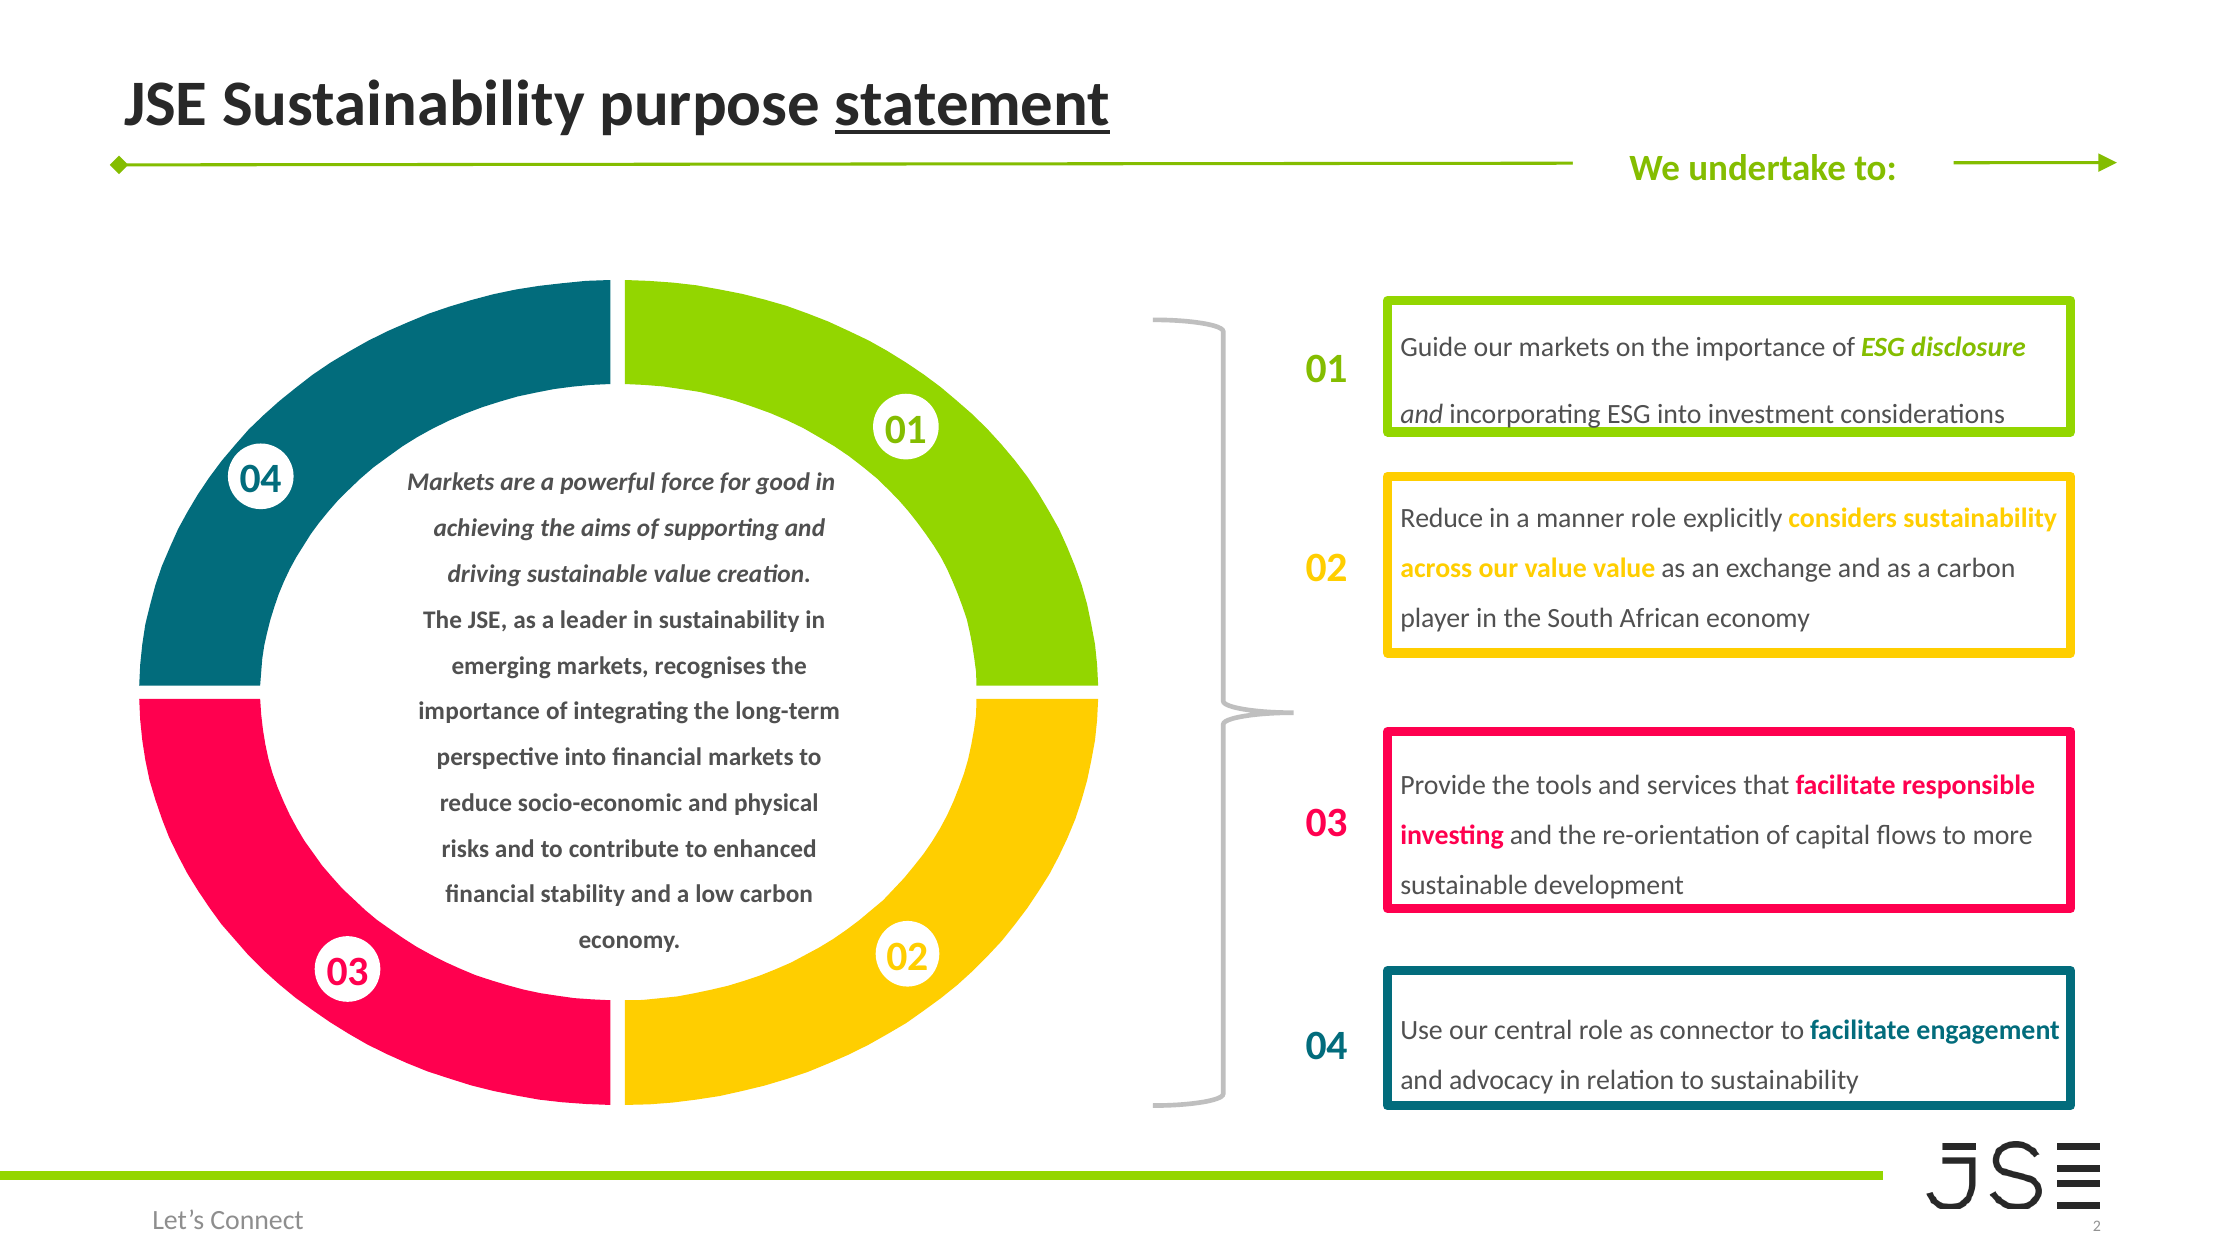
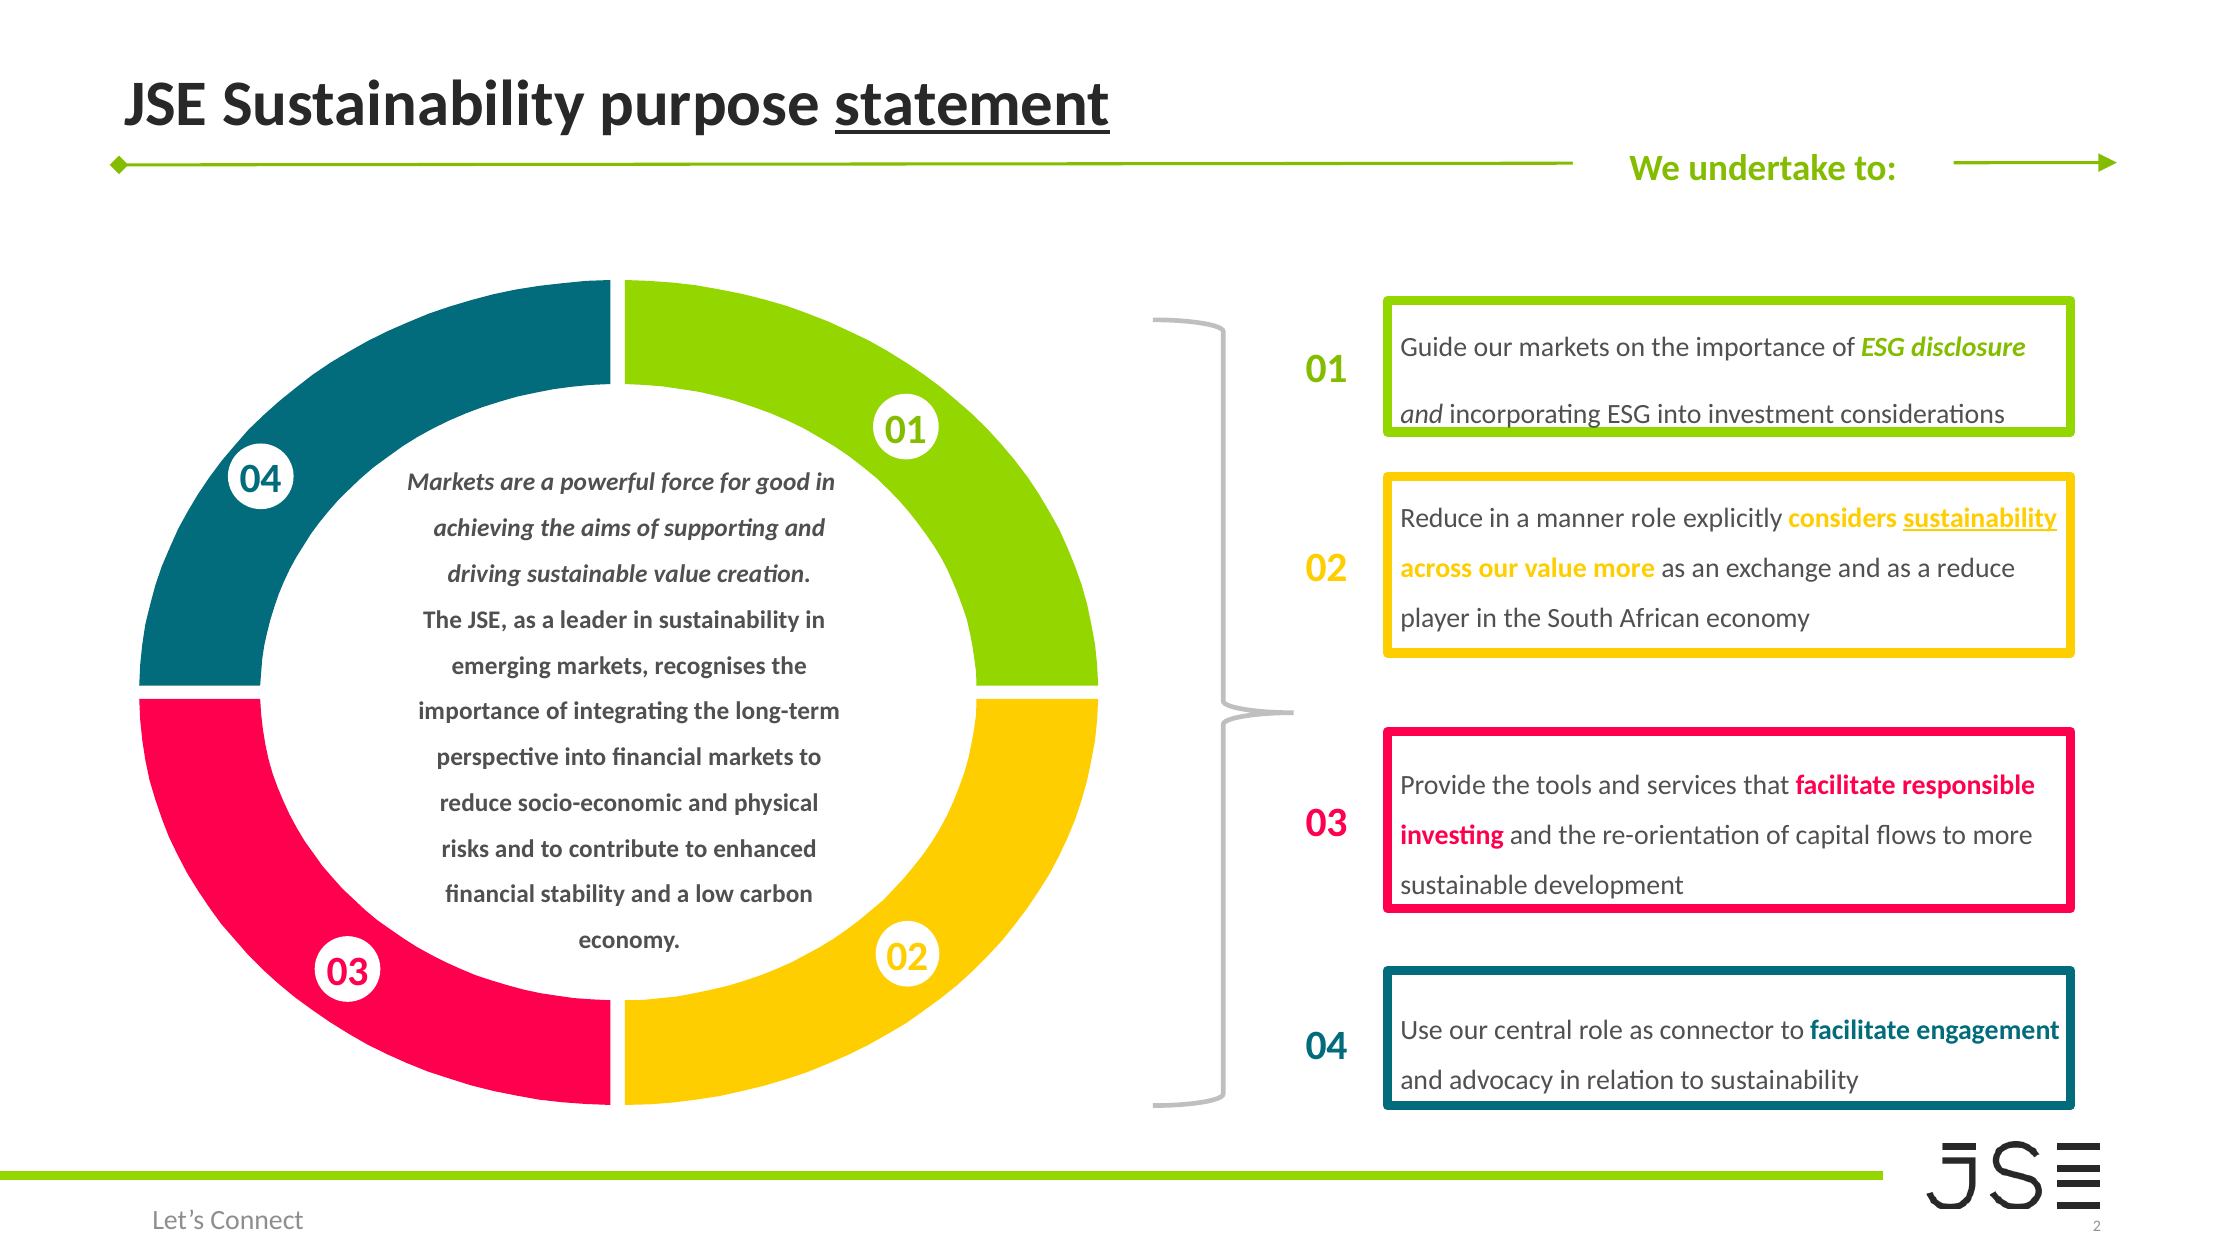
sustainability underline: none -> present (1980, 518)
value value: value -> more (1624, 568)
a carbon: carbon -> reduce (1976, 568)
